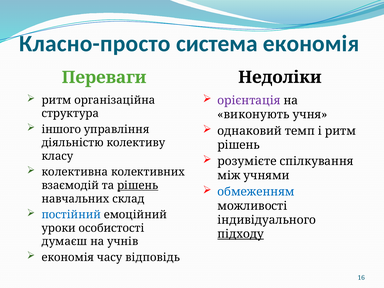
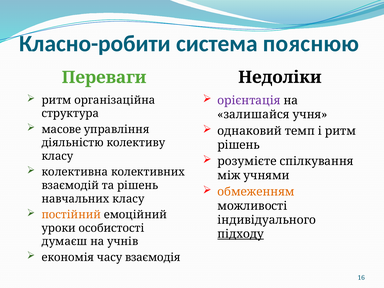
Класно-просто: Класно-просто -> Класно-робити (95, 44)
система економія: економія -> пояснюю (311, 44)
виконують: виконують -> залишайся (253, 115)
іншого: іншого -> масове (61, 129)
рішень underline: present -> none (138, 185)
обмеженням colour: blue -> orange (256, 192)
навчальних склад: склад -> класу (128, 199)
постійний colour: blue -> orange (71, 215)
відповідь: відповідь -> взаємодія (153, 257)
